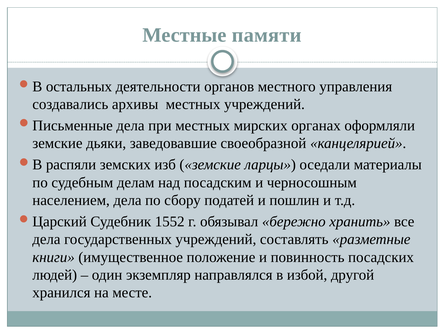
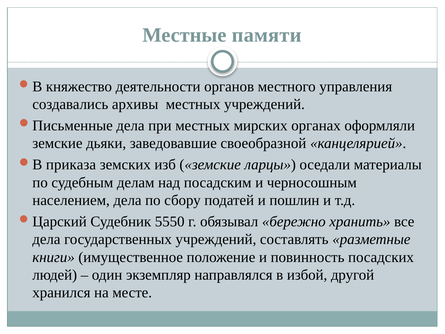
остальных: остальных -> княжество (79, 86)
распяли: распяли -> приказа (71, 165)
1552: 1552 -> 5550 (170, 221)
